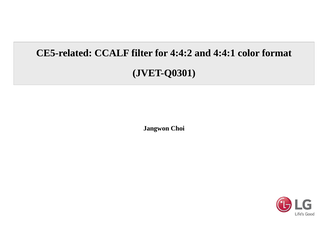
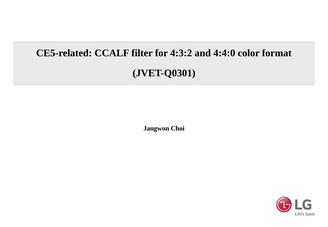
4:4:2: 4:4:2 -> 4:3:2 (181, 53)
4:4:1: 4:4:1 -> 4:4:0 (224, 53)
